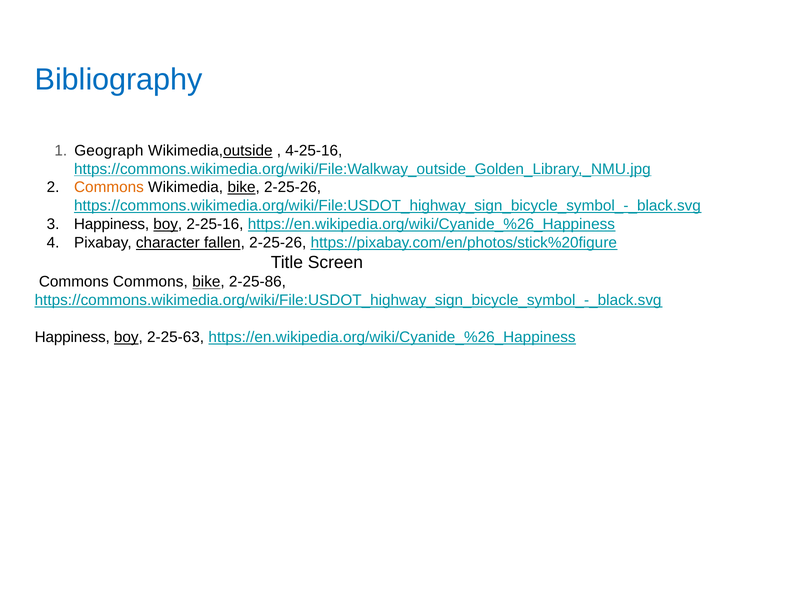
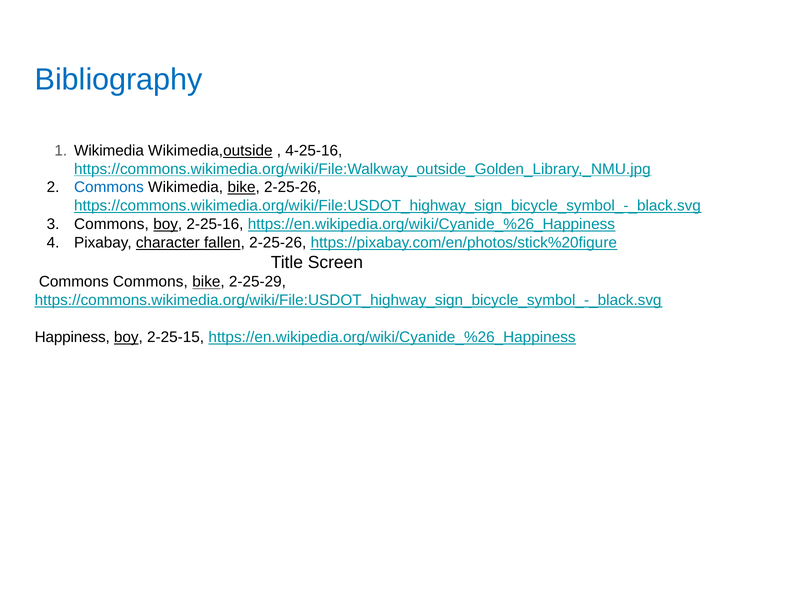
Geograph: Geograph -> Wikimedia (109, 150)
Commons colour: orange -> blue (109, 187)
Happiness: Happiness -> Commons (111, 224)
2-25-86: 2-25-86 -> 2-25-29 (257, 282)
2-25-63: 2-25-63 -> 2-25-15 (176, 337)
